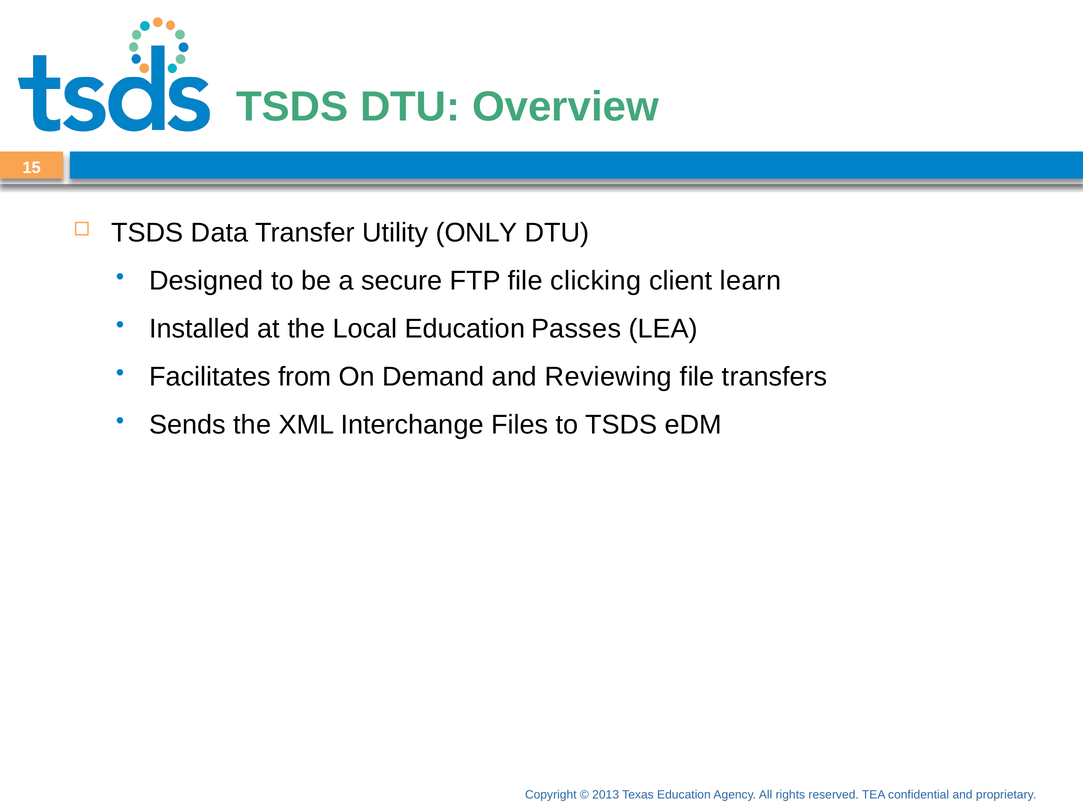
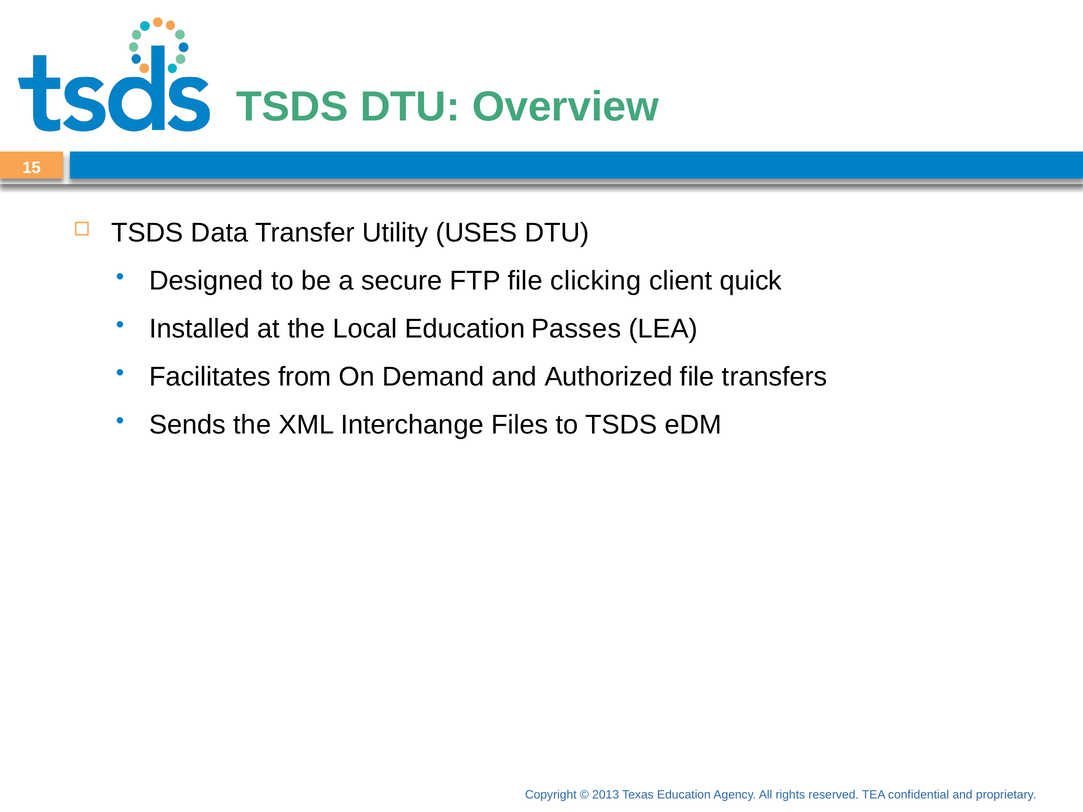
ONLY: ONLY -> USES (477, 233)
learn: learn -> quick (751, 281)
Reviewing: Reviewing -> Authorized (609, 377)
